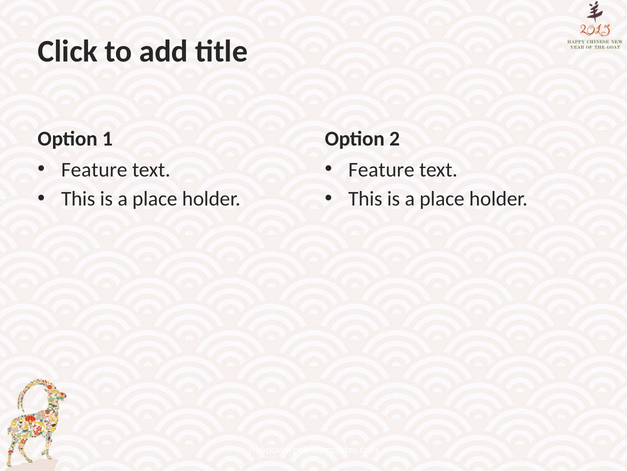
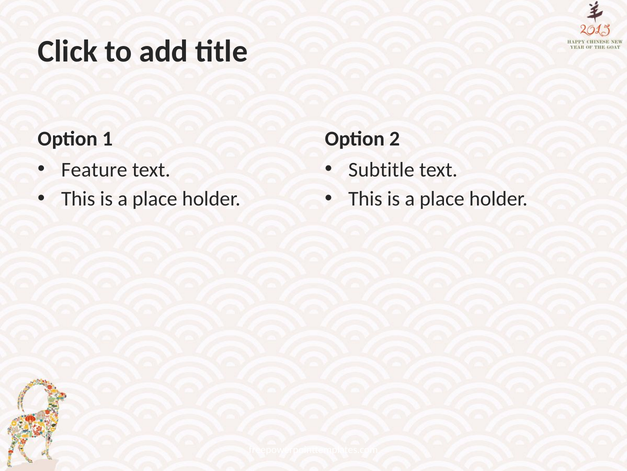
Feature: Feature -> Subtitle (381, 169)
